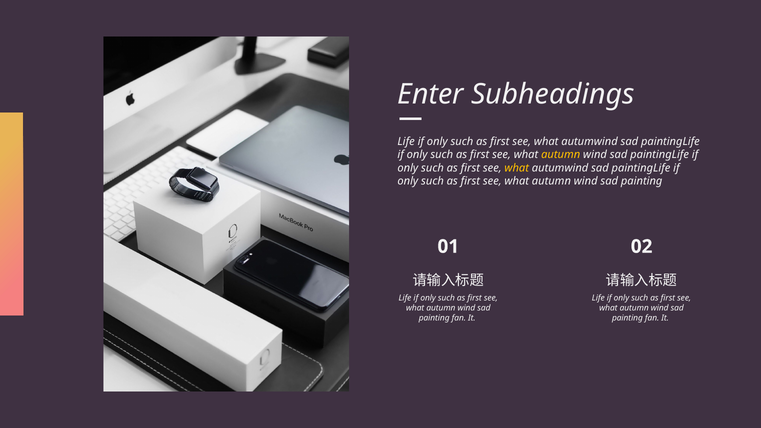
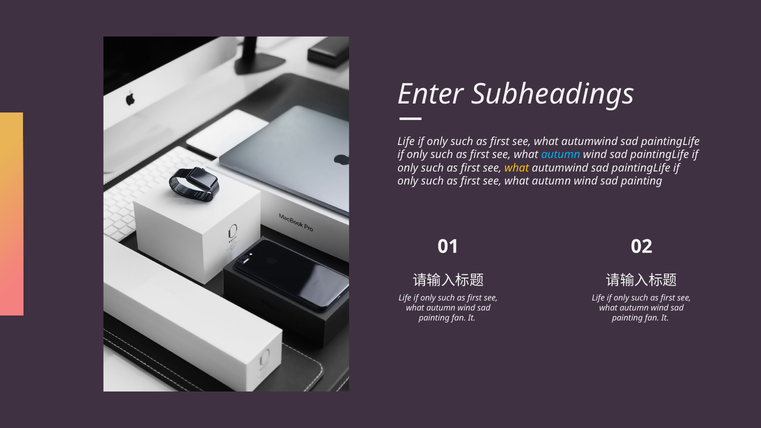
autumn colour: yellow -> light blue (561, 155)
